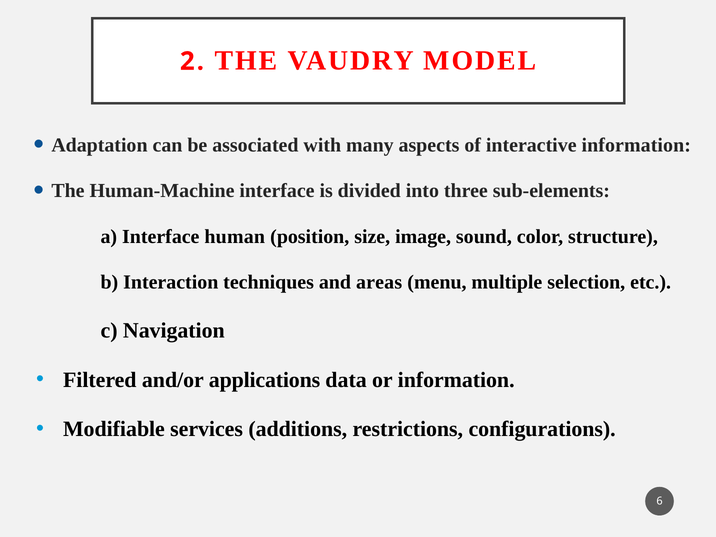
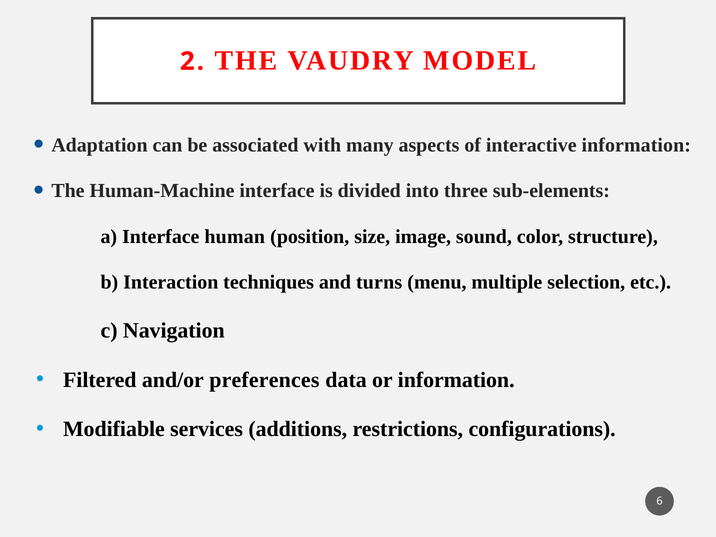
areas: areas -> turns (379, 282)
applications: applications -> preferences (264, 380)
